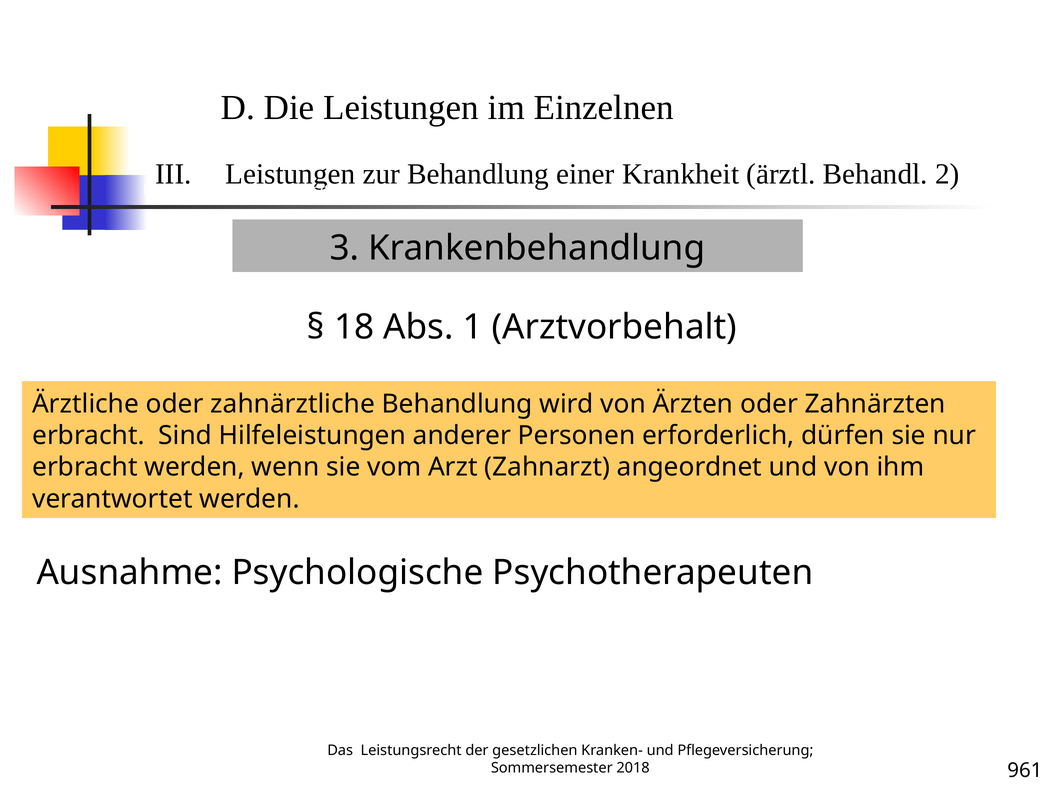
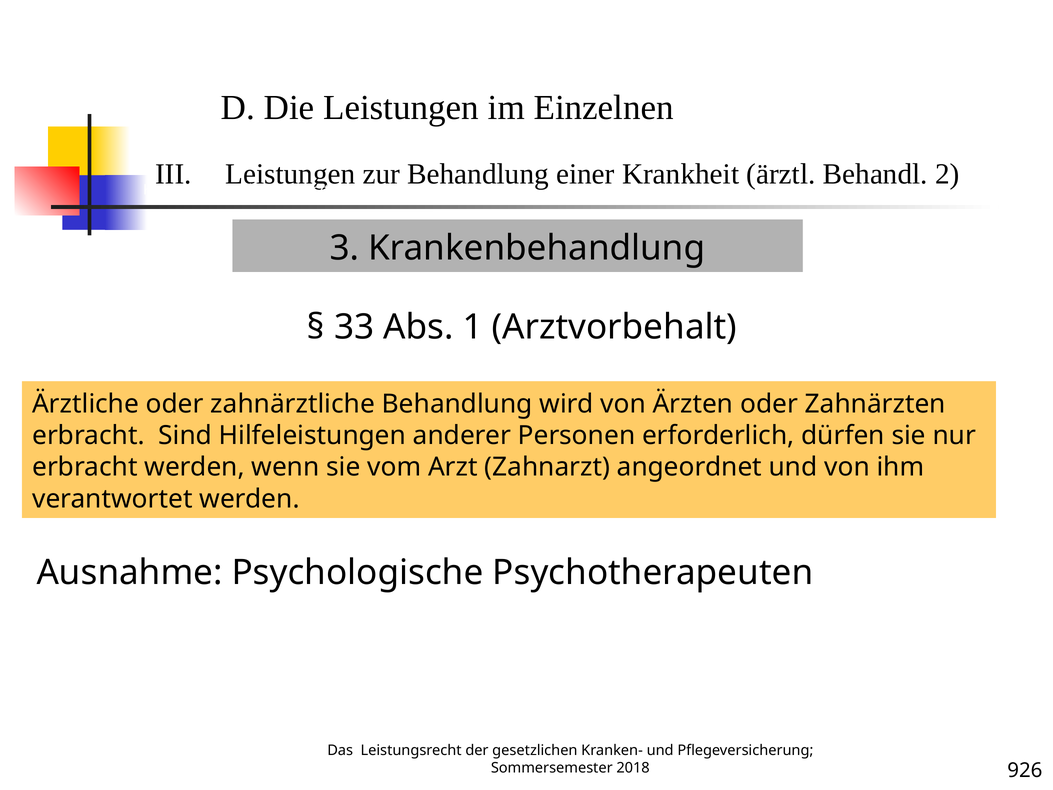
18: 18 -> 33 (354, 327)
961: 961 -> 926 (1025, 770)
